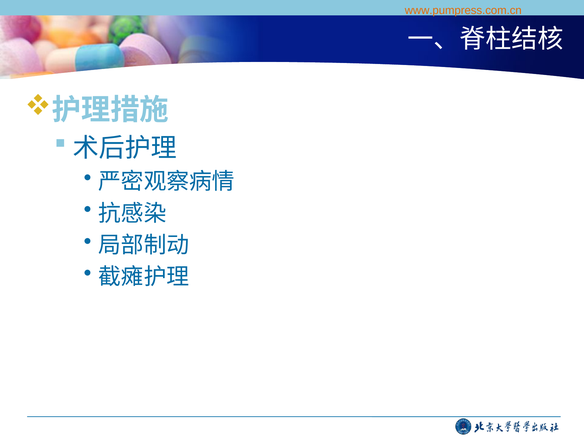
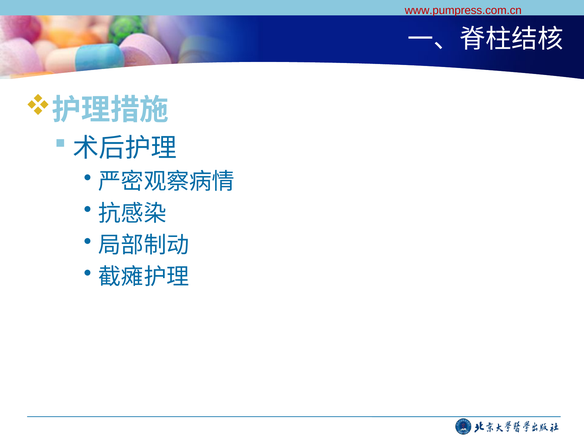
www.pumpress.com.cn colour: orange -> red (463, 10)
